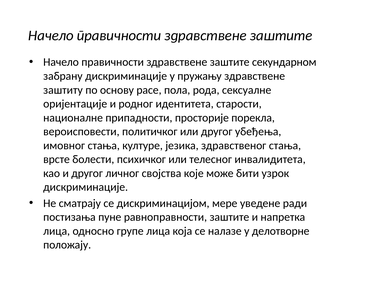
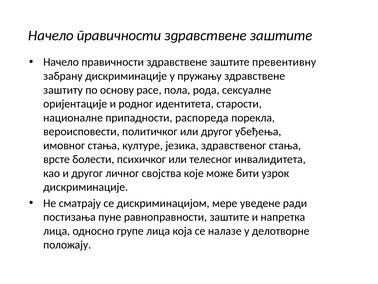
секундарном: секундарном -> превентивну (284, 62)
просторије: просторије -> распореда (202, 117)
